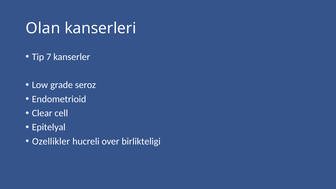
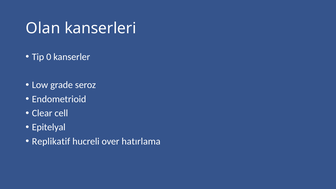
7: 7 -> 0 (49, 57)
Ozellikler: Ozellikler -> Replikatif (51, 141)
birlikteligi: birlikteligi -> hatırlama (141, 141)
